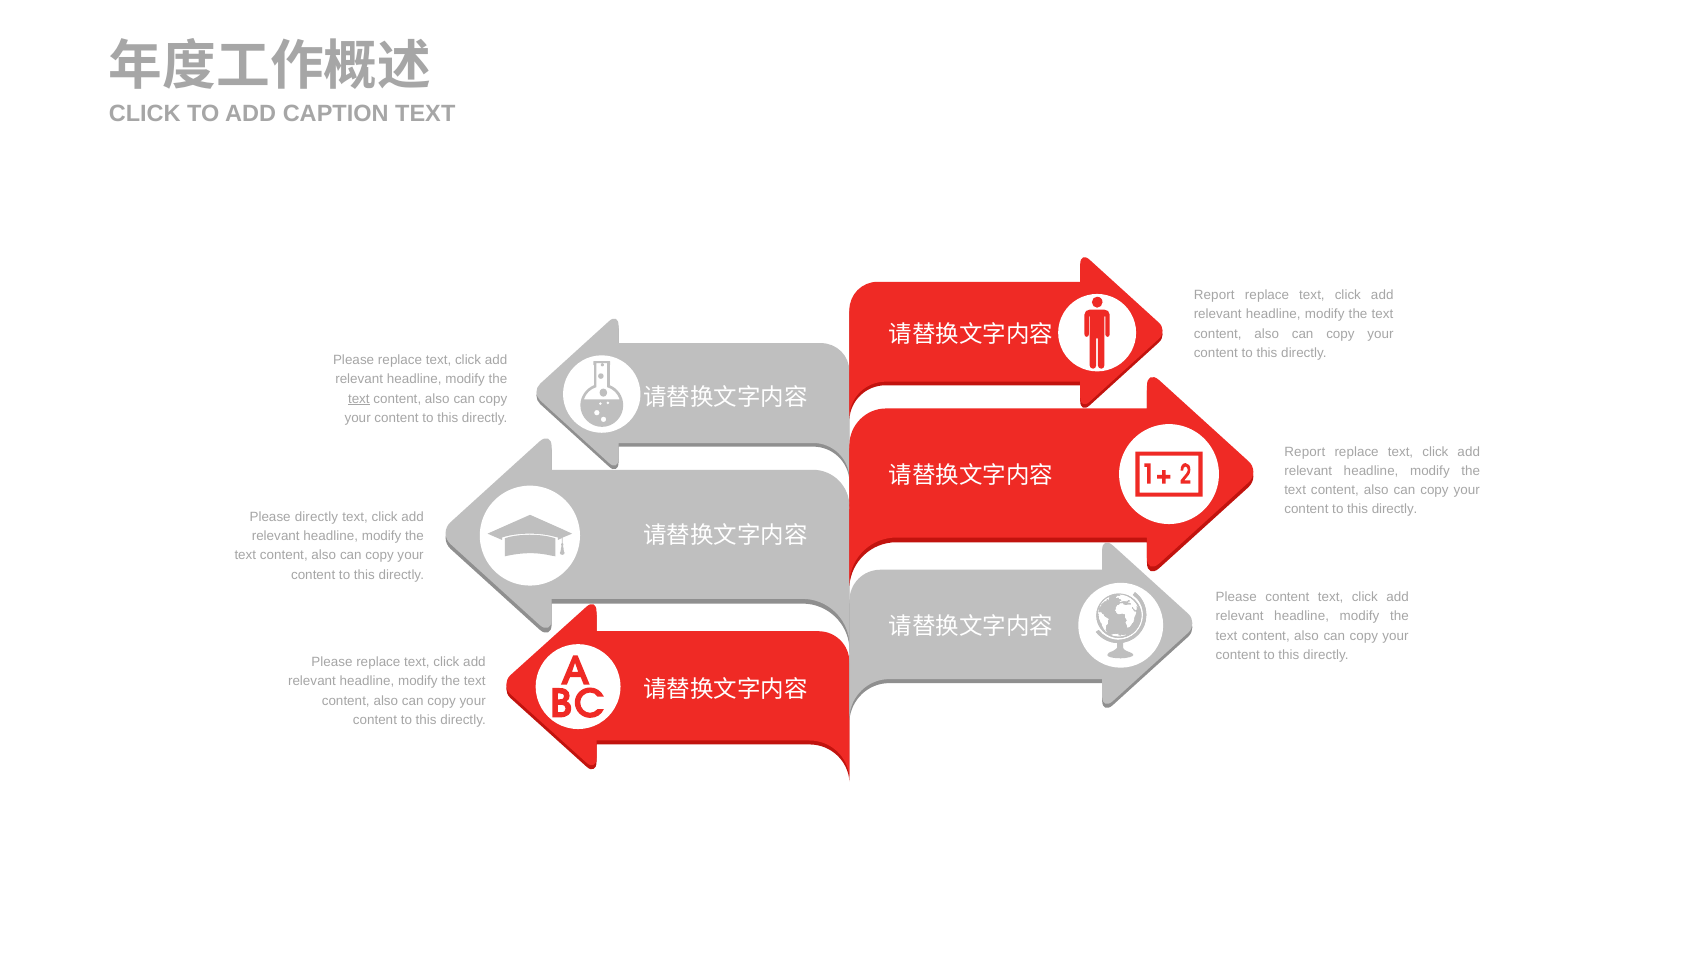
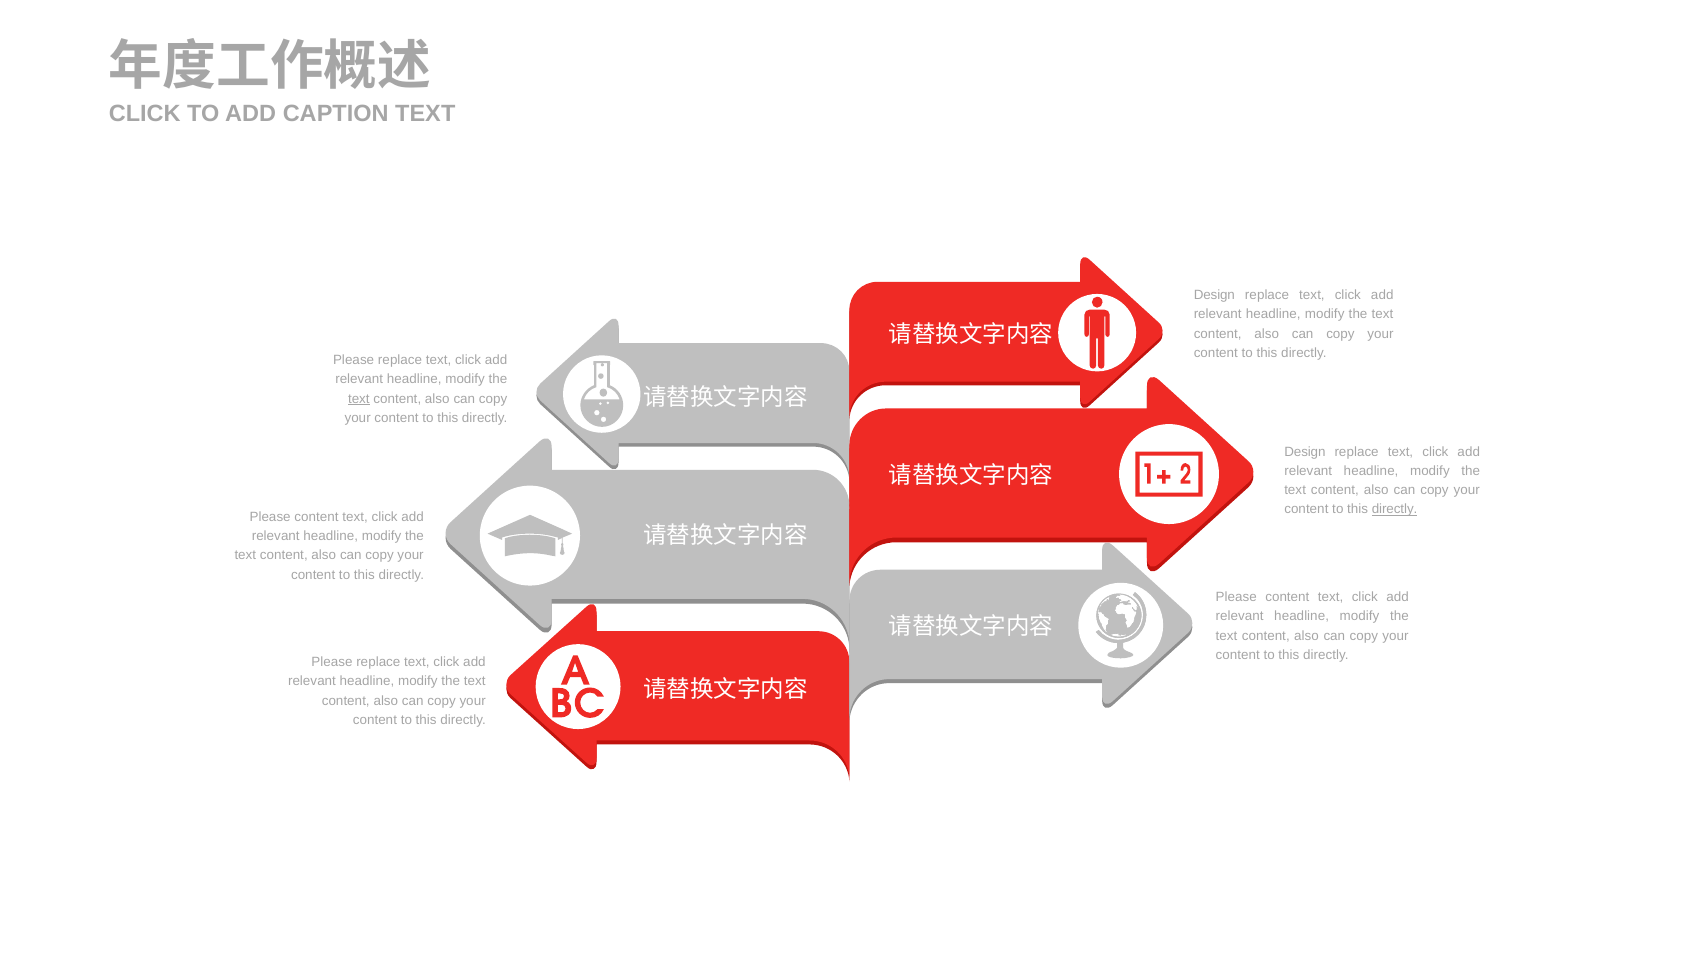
Report: Report -> Design (1214, 295)
Report: Report -> Design (1305, 452)
directly underline: none -> present (1395, 509)
directly: directly -> content (317, 517)
